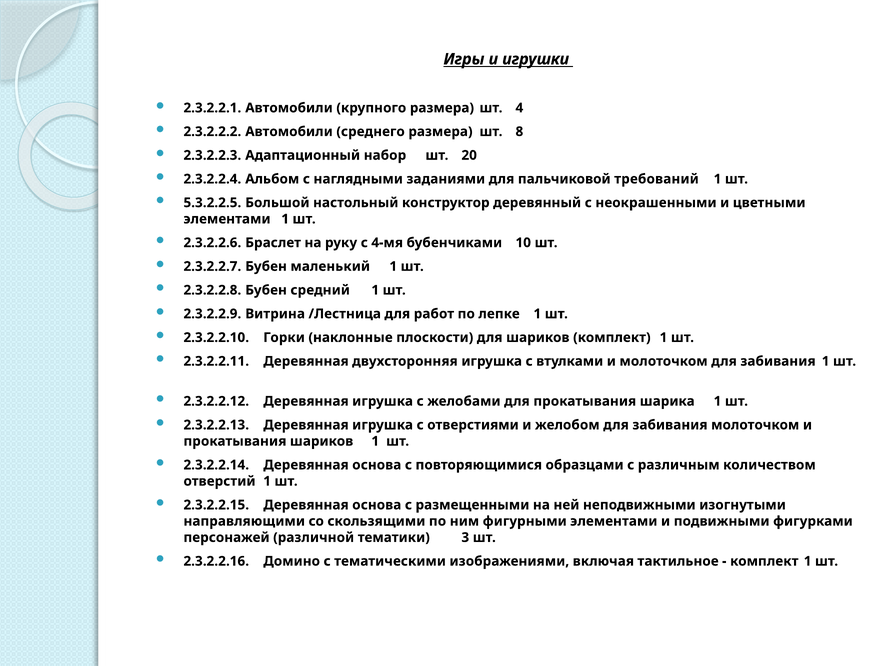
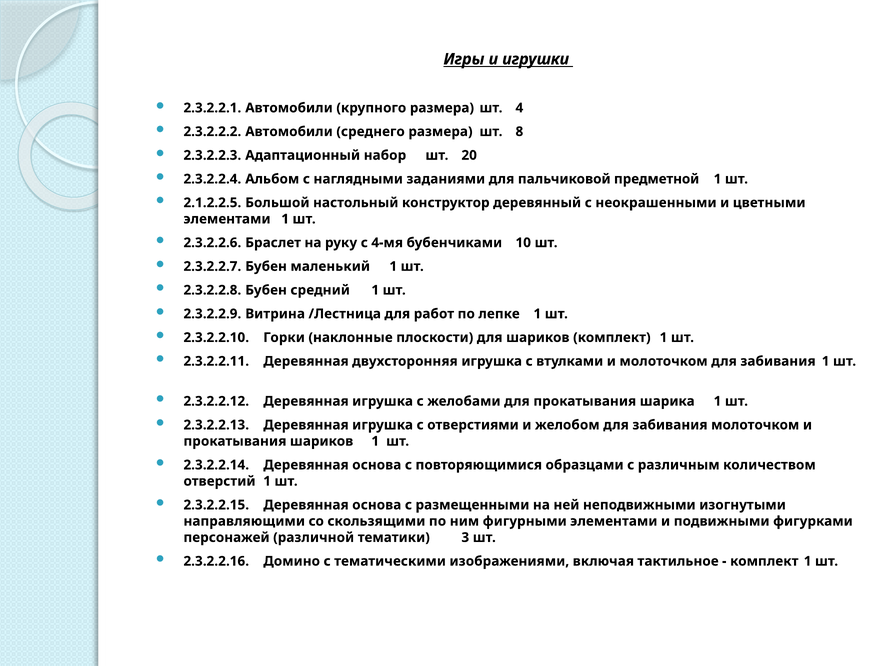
требований: требований -> предметной (657, 179)
5.3.2.2.5: 5.3.2.2.5 -> 2.1.2.2.5 (212, 202)
